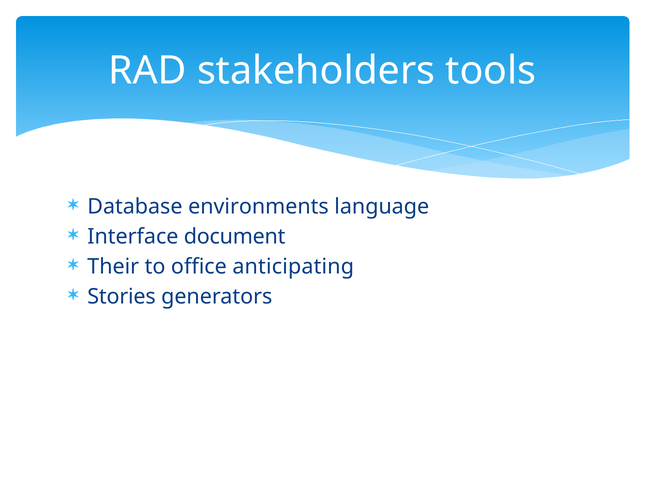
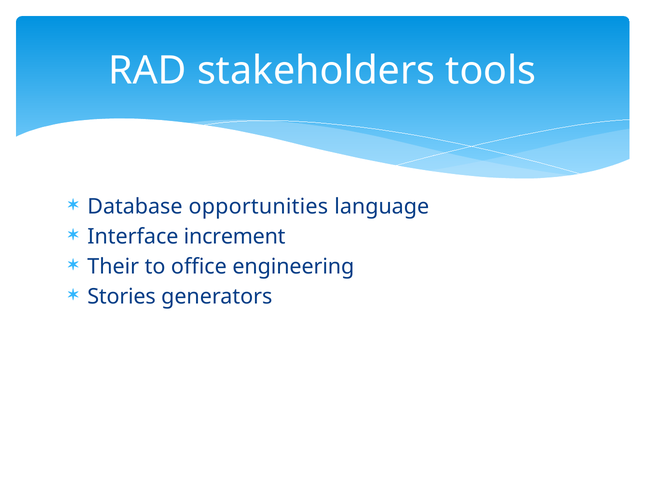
environments: environments -> opportunities (258, 206)
document: document -> increment (235, 236)
anticipating: anticipating -> engineering (293, 267)
